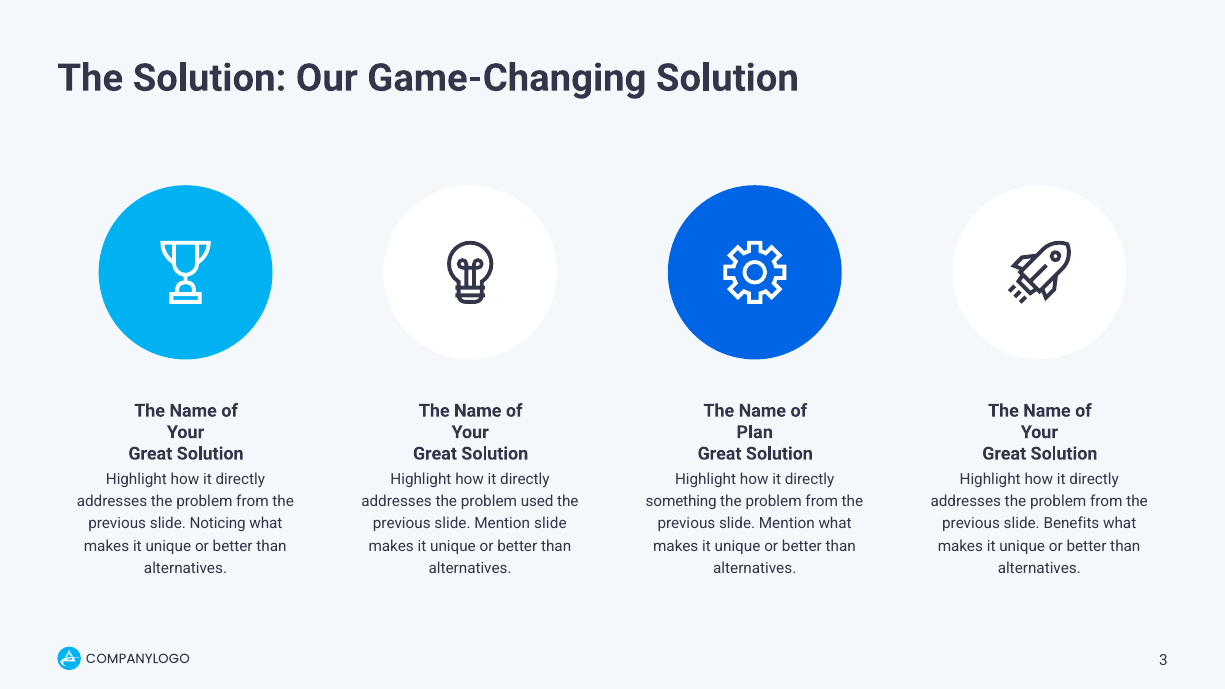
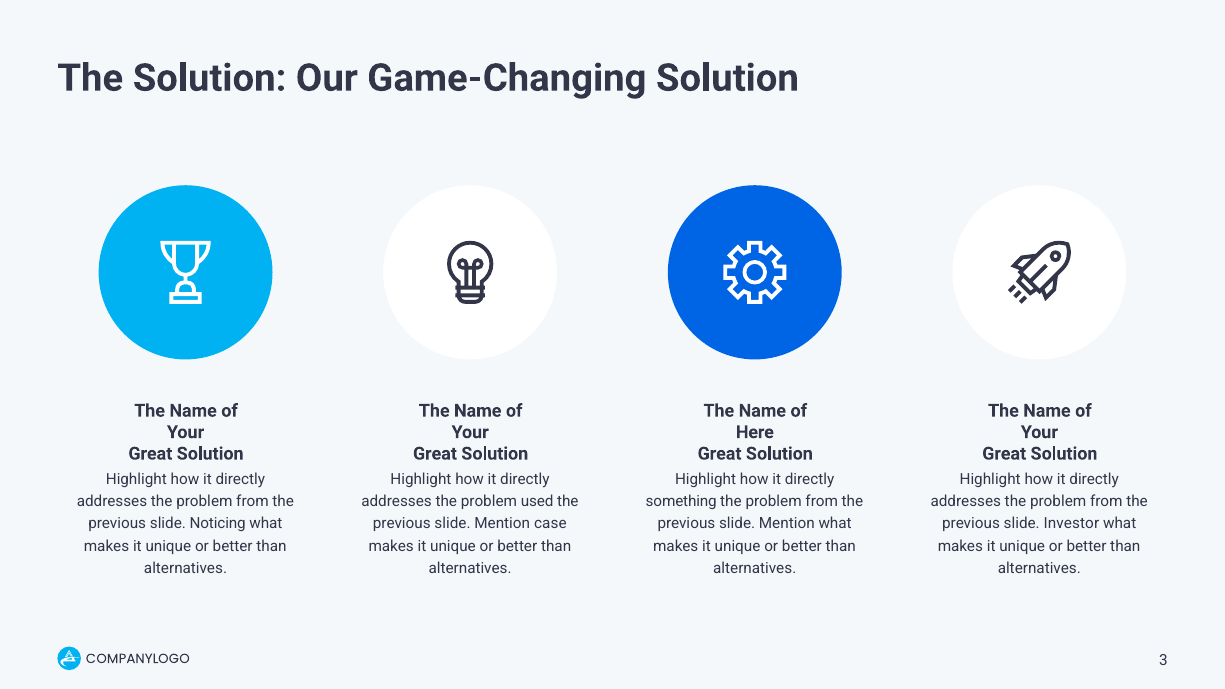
Plan: Plan -> Here (755, 432)
Mention slide: slide -> case (550, 524)
Benefits: Benefits -> Investor (1071, 524)
